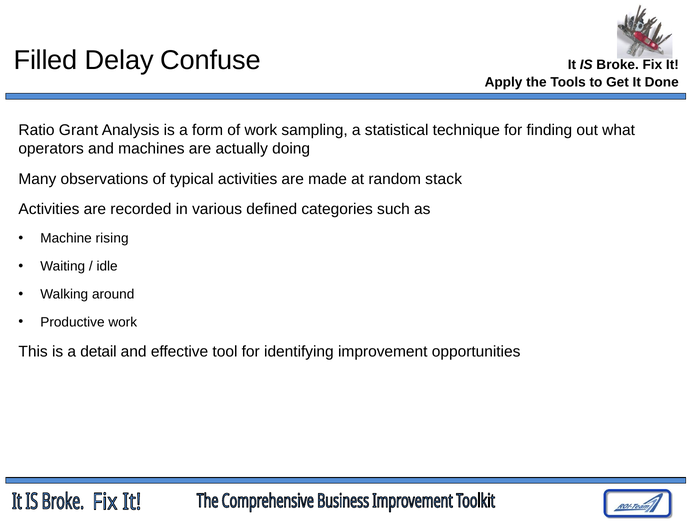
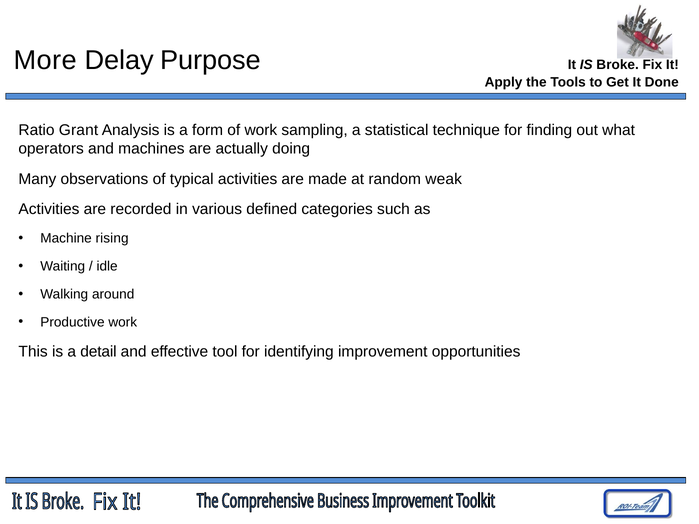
Filled: Filled -> More (45, 60)
Confuse: Confuse -> Purpose (211, 60)
stack: stack -> weak (444, 179)
